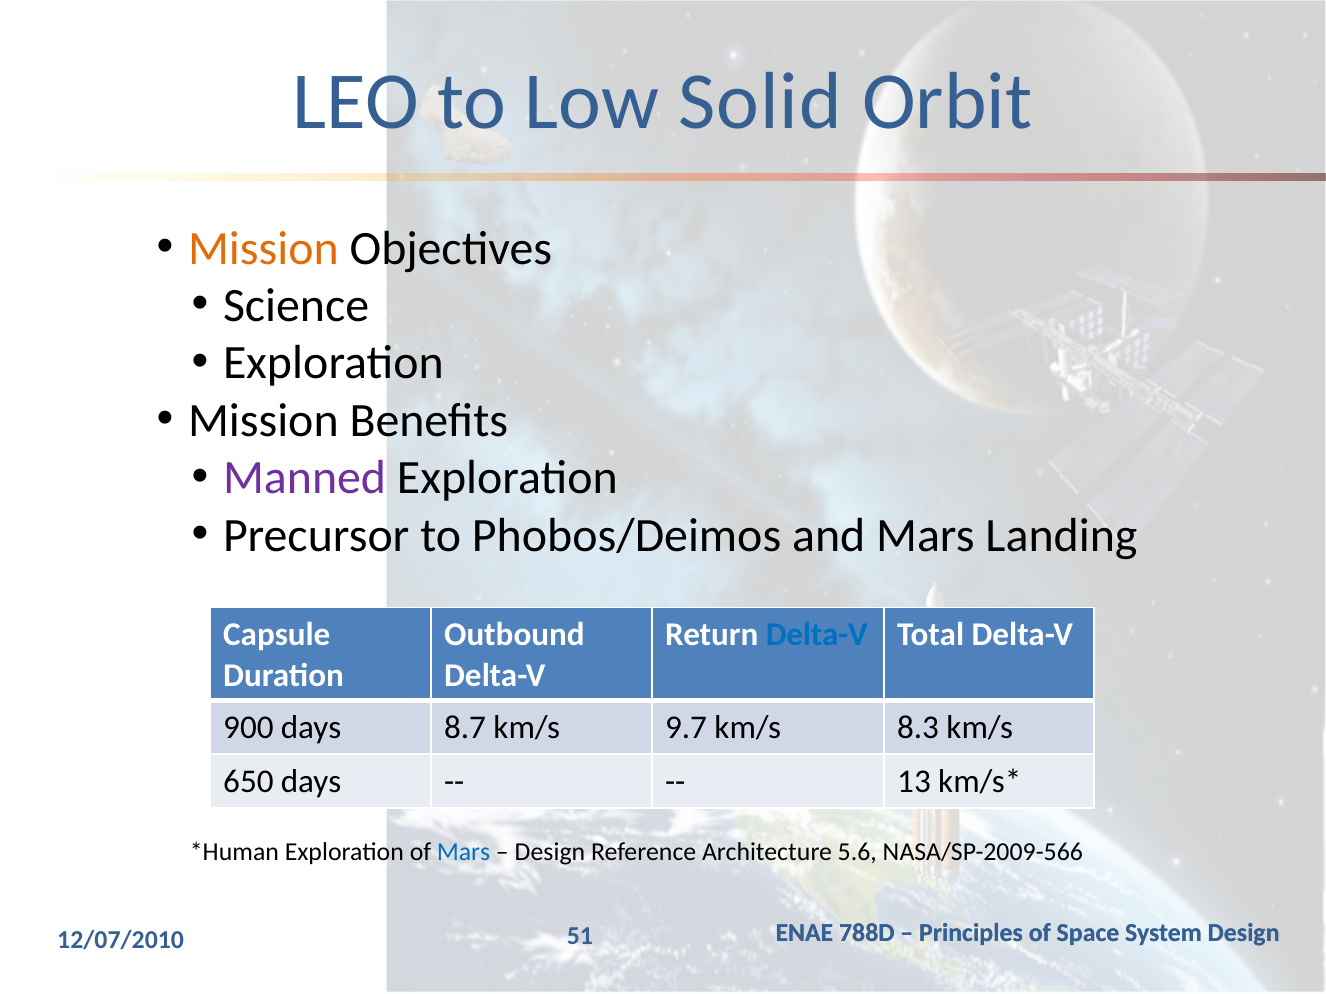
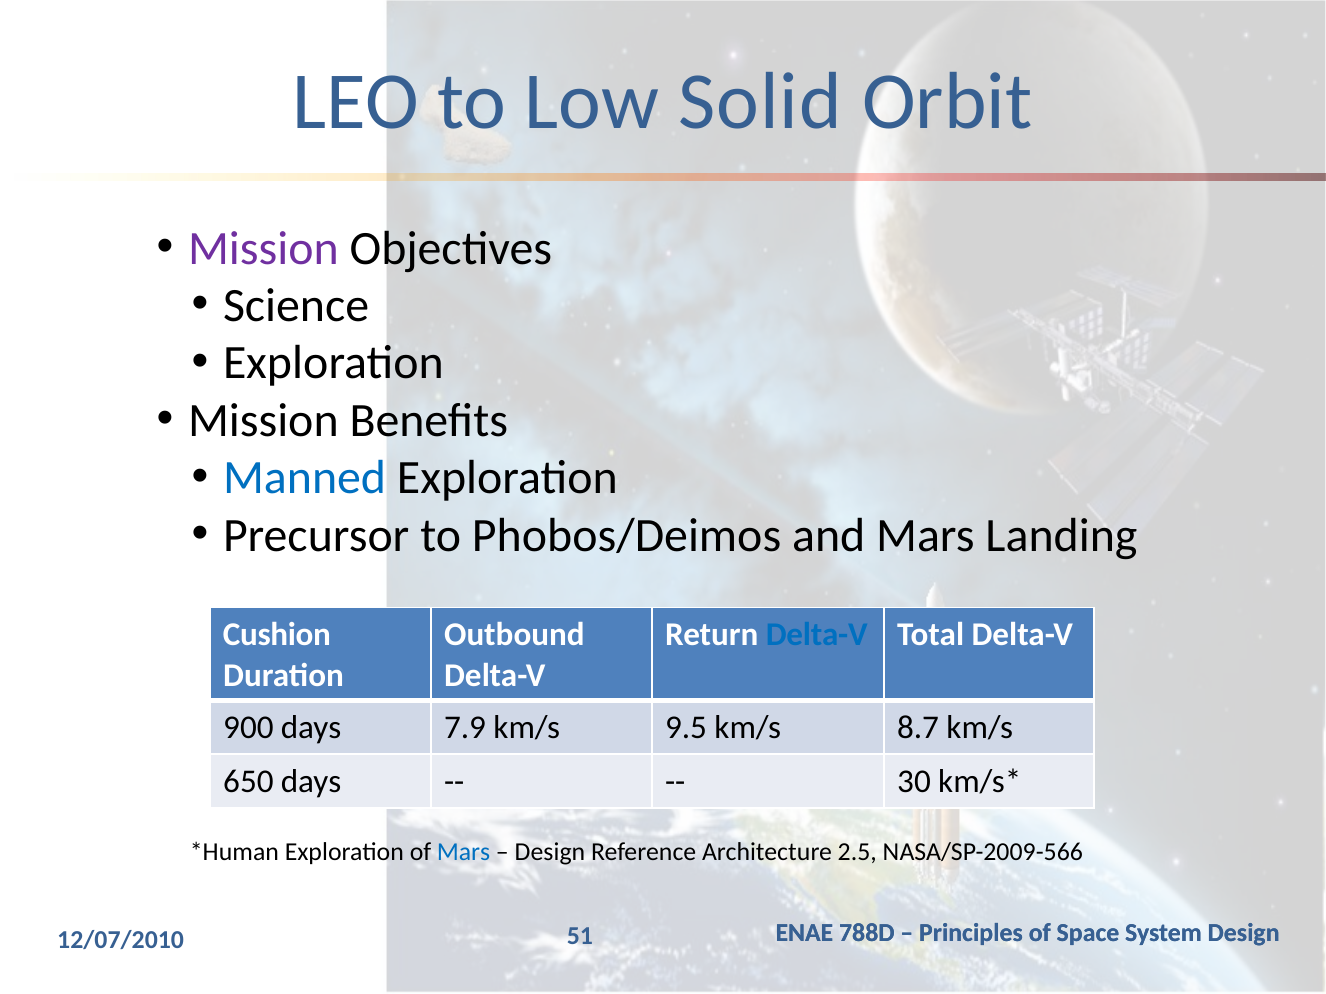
Mission colour: orange -> purple (263, 249)
Manned colour: purple -> blue (305, 478)
Capsule: Capsule -> Cushion (277, 635)
8.7: 8.7 -> 7.9 (465, 728)
9.7: 9.7 -> 9.5 (686, 728)
8.3: 8.3 -> 8.7 (918, 728)
13: 13 -> 30 (914, 782)
5.6: 5.6 -> 2.5 (857, 853)
